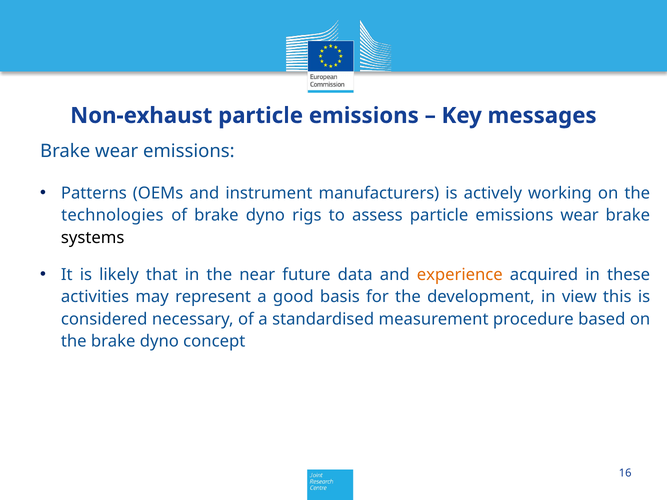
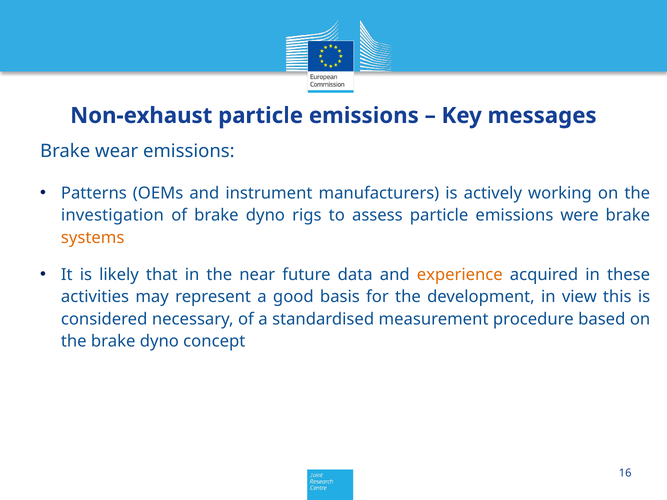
technologies: technologies -> investigation (112, 215)
emissions wear: wear -> were (580, 215)
systems colour: black -> orange (93, 238)
